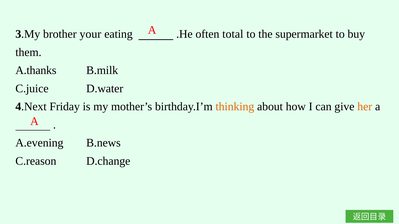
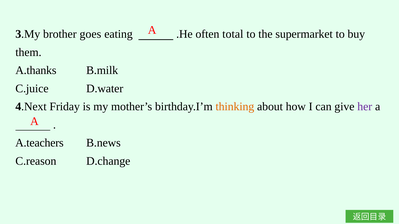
your: your -> goes (90, 34)
her colour: orange -> purple (365, 107)
A.evening: A.evening -> A.teachers (39, 143)
